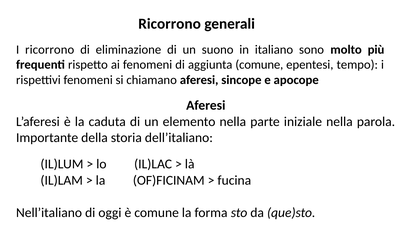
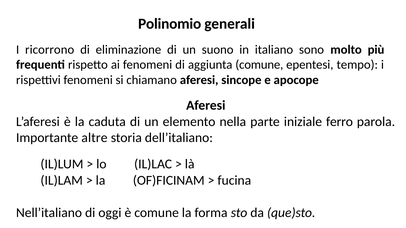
Ricorrono: Ricorrono -> Polinomio (170, 24)
iniziale nella: nella -> ferro (340, 122)
della: della -> altre (94, 138)
